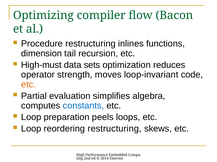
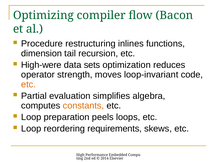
High-must: High-must -> High-were (41, 65)
constants colour: blue -> orange (83, 106)
reordering restructuring: restructuring -> requirements (115, 129)
